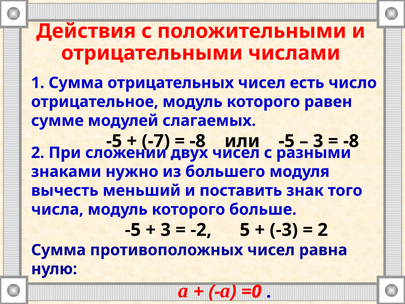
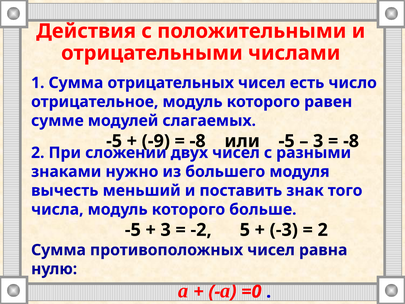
-7: -7 -> -9 (156, 141)
